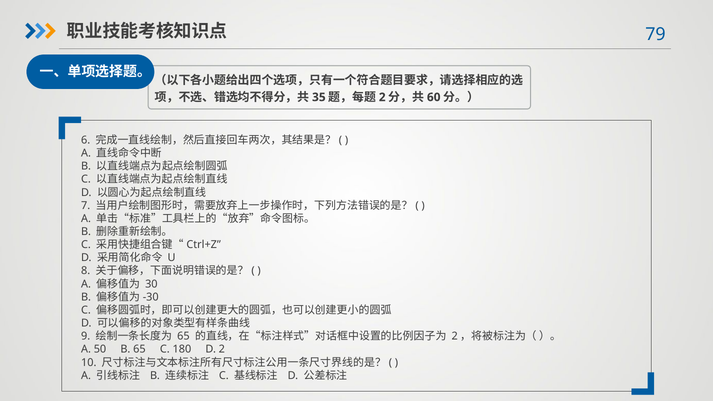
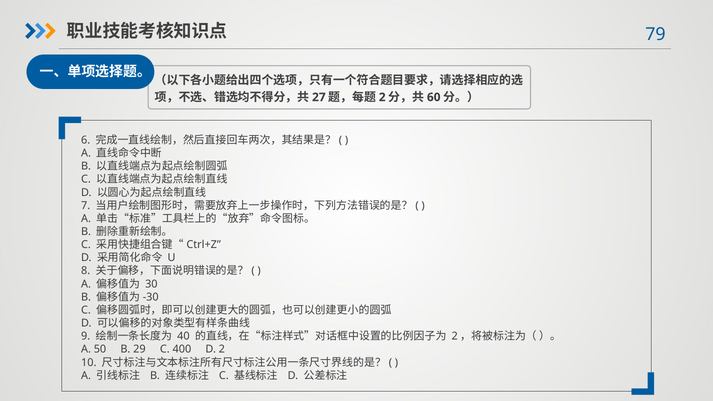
35: 35 -> 27 (319, 97)
65: 65 -> 40 (183, 336)
B 65: 65 -> 29 (139, 349)
180: 180 -> 400 (182, 349)
